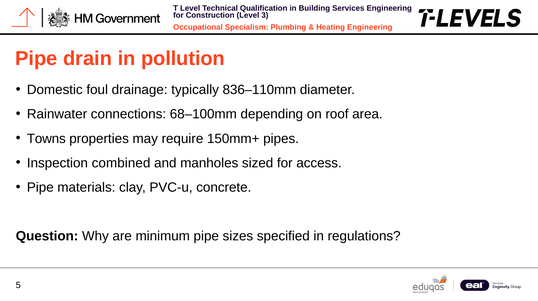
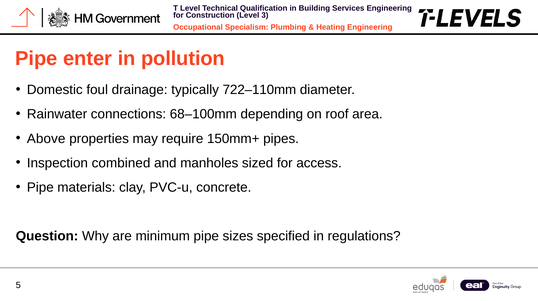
drain: drain -> enter (88, 58)
836–110mm: 836–110mm -> 722–110mm (259, 90)
Towns: Towns -> Above (46, 138)
